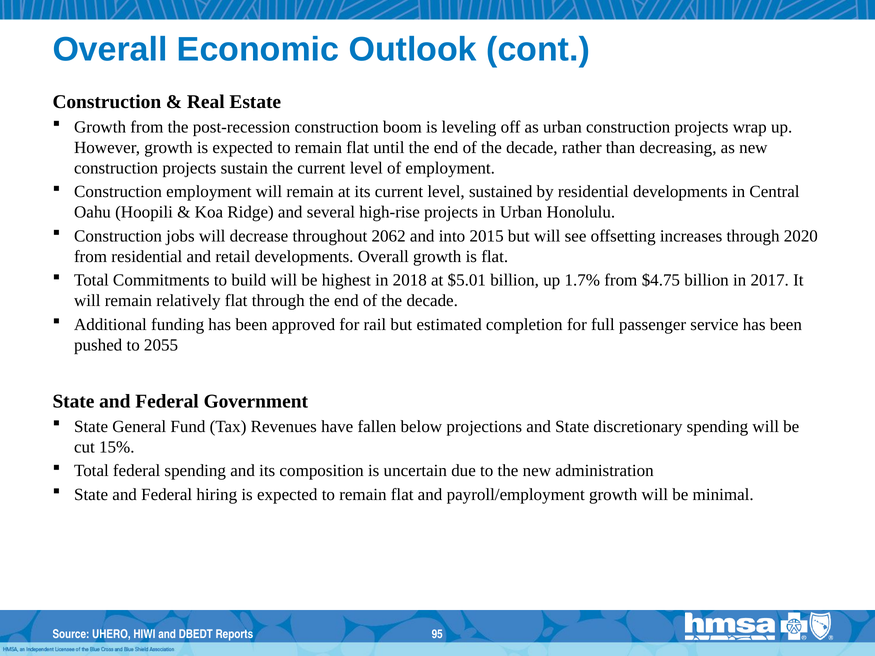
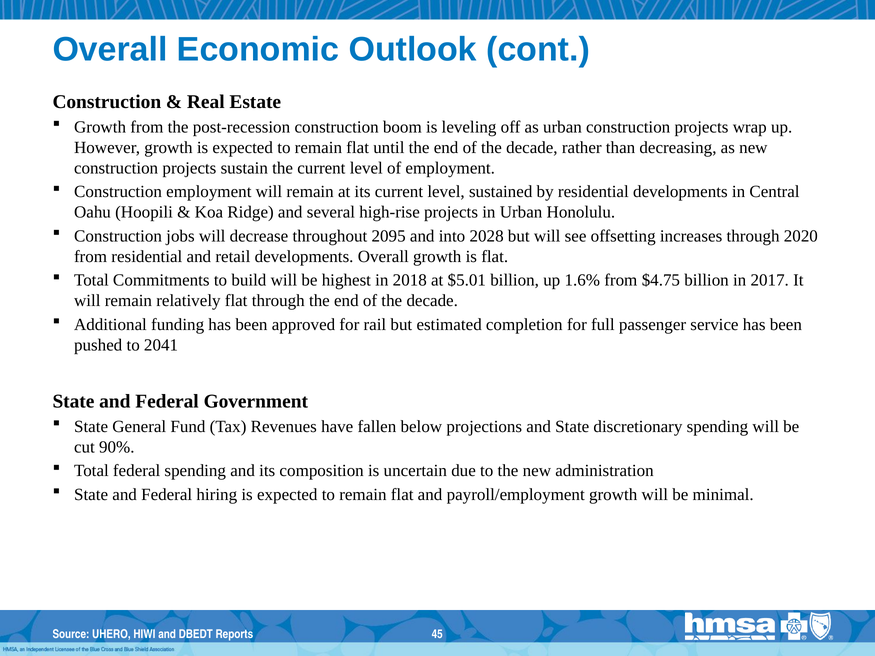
2062: 2062 -> 2095 (389, 236)
2015: 2015 -> 2028 (487, 236)
1.7%: 1.7% -> 1.6% (582, 280)
2055: 2055 -> 2041 (161, 345)
15%: 15% -> 90% (117, 447)
95: 95 -> 45 (437, 634)
